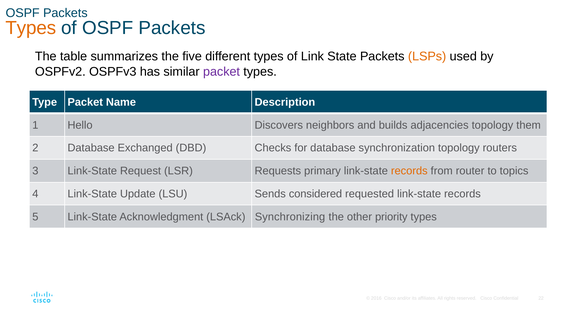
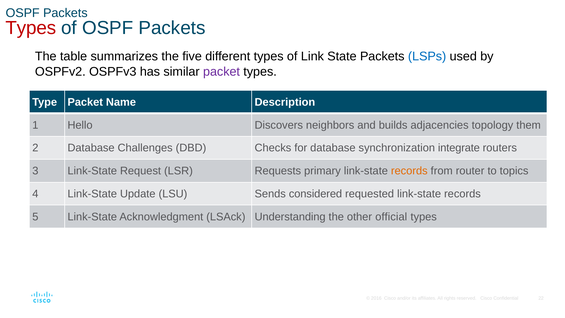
Types colour: orange -> red (31, 28)
LSPs colour: orange -> blue (427, 56)
Exchanged: Exchanged -> Challenges (145, 148)
synchronization topology: topology -> integrate (459, 148)
Synchronizing: Synchronizing -> Understanding (290, 217)
priority: priority -> official (391, 217)
